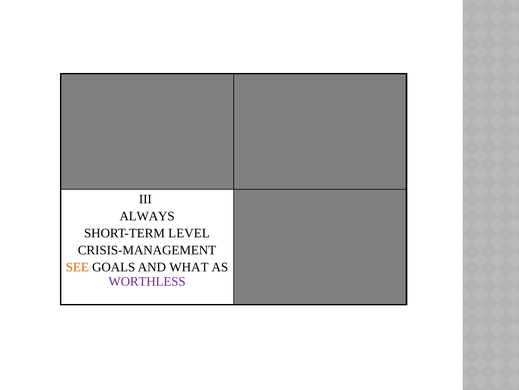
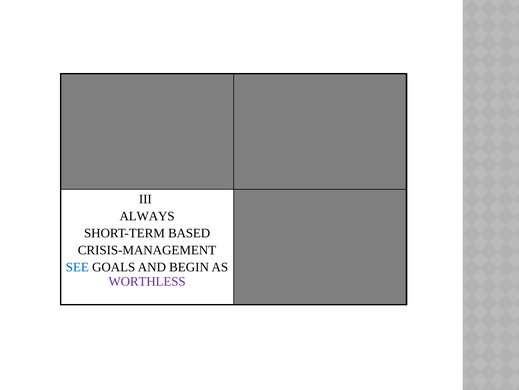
LEVEL: LEVEL -> BASED (189, 233)
SEE colour: orange -> blue (77, 267)
WHAT: WHAT -> BEGIN (189, 267)
